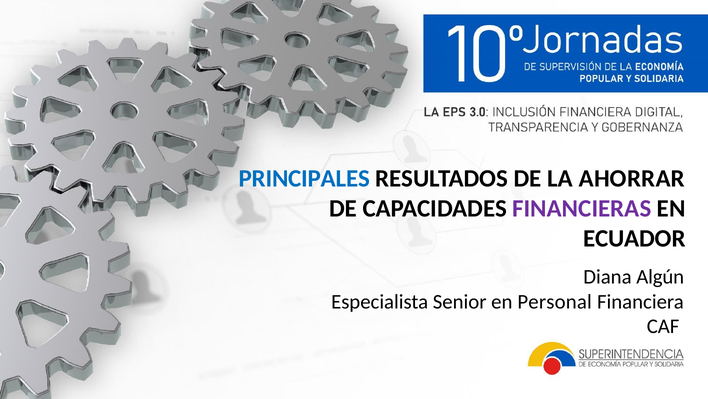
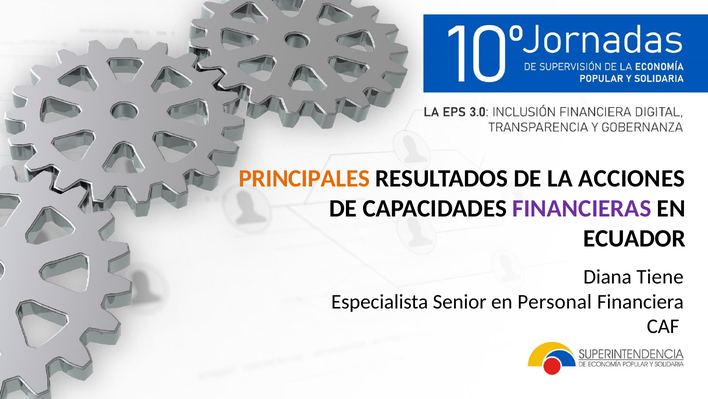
PRINCIPALES colour: blue -> orange (304, 179)
AHORRAR: AHORRAR -> ACCIONES (632, 179)
Algún: Algún -> Tiene (660, 277)
